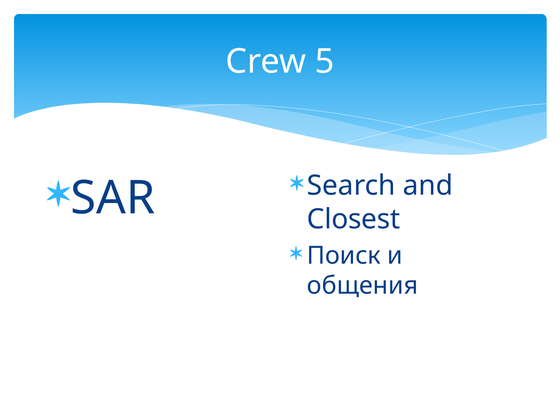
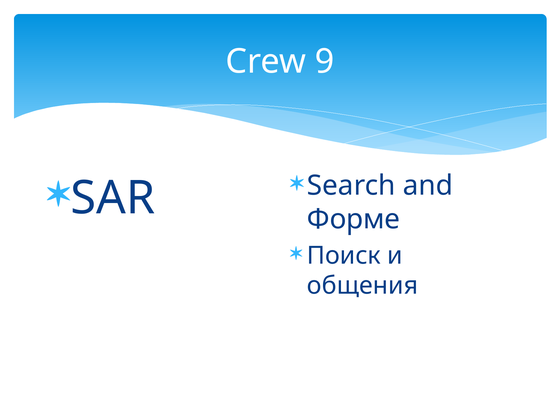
5: 5 -> 9 (325, 61)
Closest: Closest -> Форме (353, 219)
